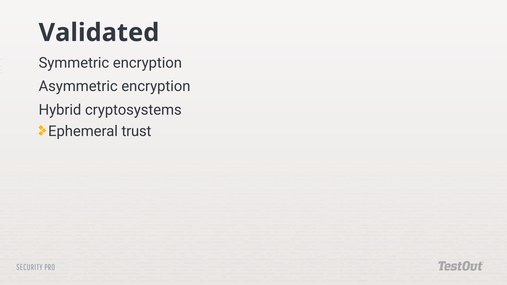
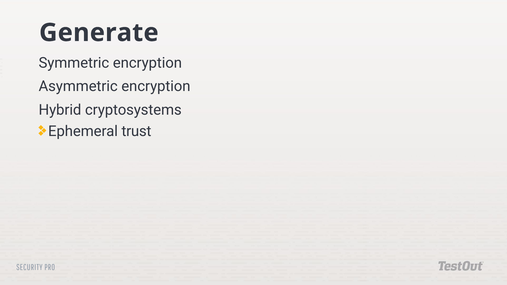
Validated: Validated -> Generate (99, 33)
